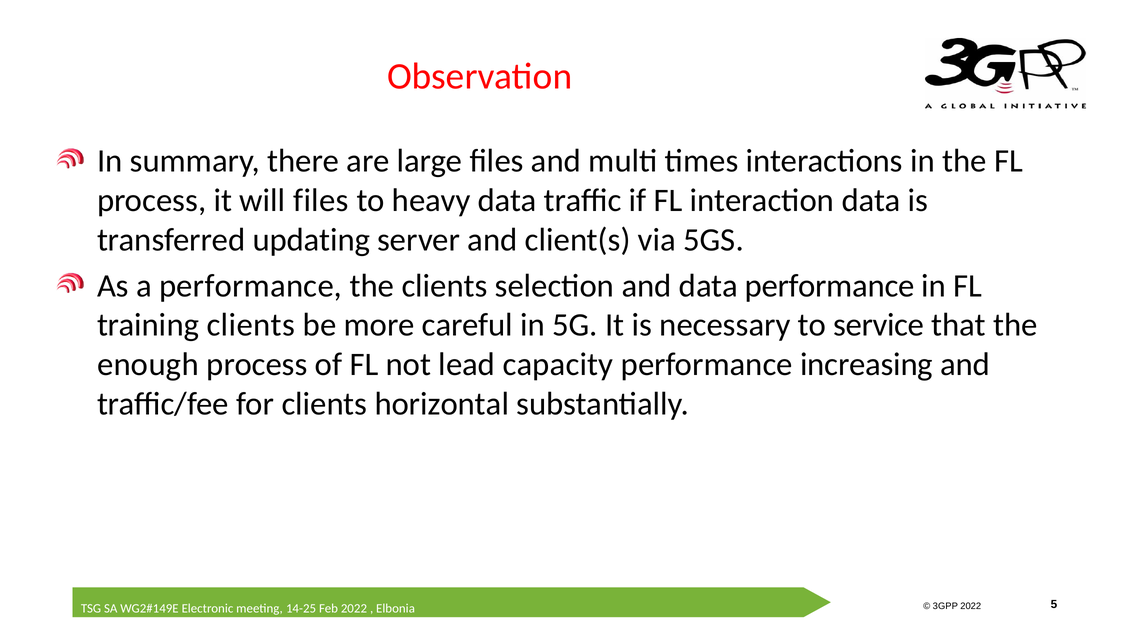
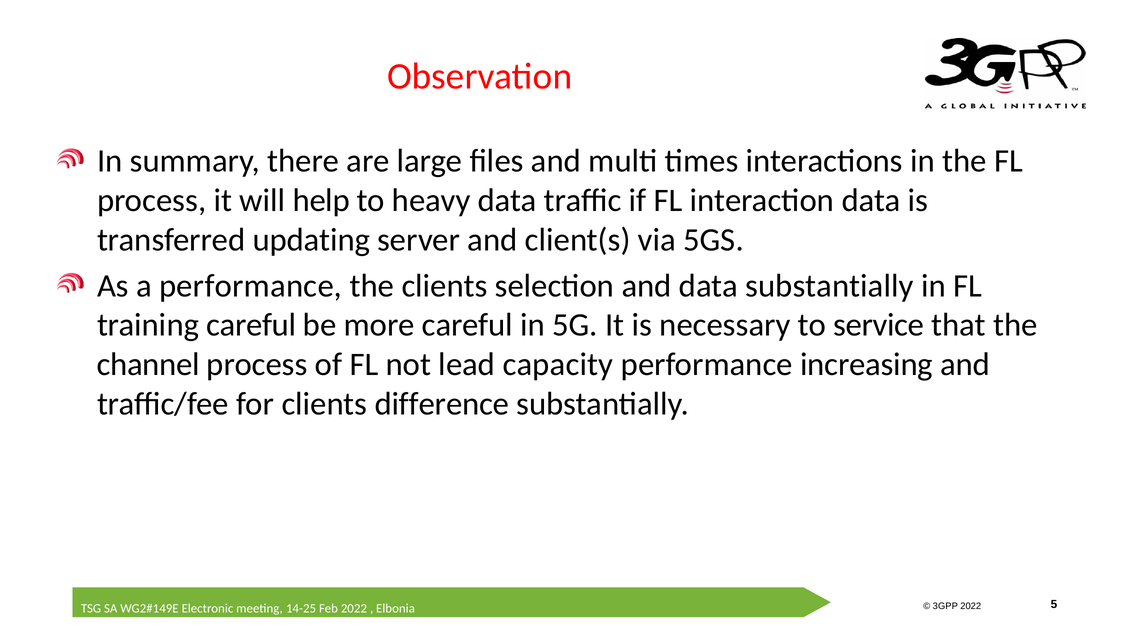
will files: files -> help (321, 201)
data performance: performance -> substantially (829, 286)
training clients: clients -> careful (251, 325)
enough: enough -> channel (148, 365)
horizontal: horizontal -> difference (442, 404)
